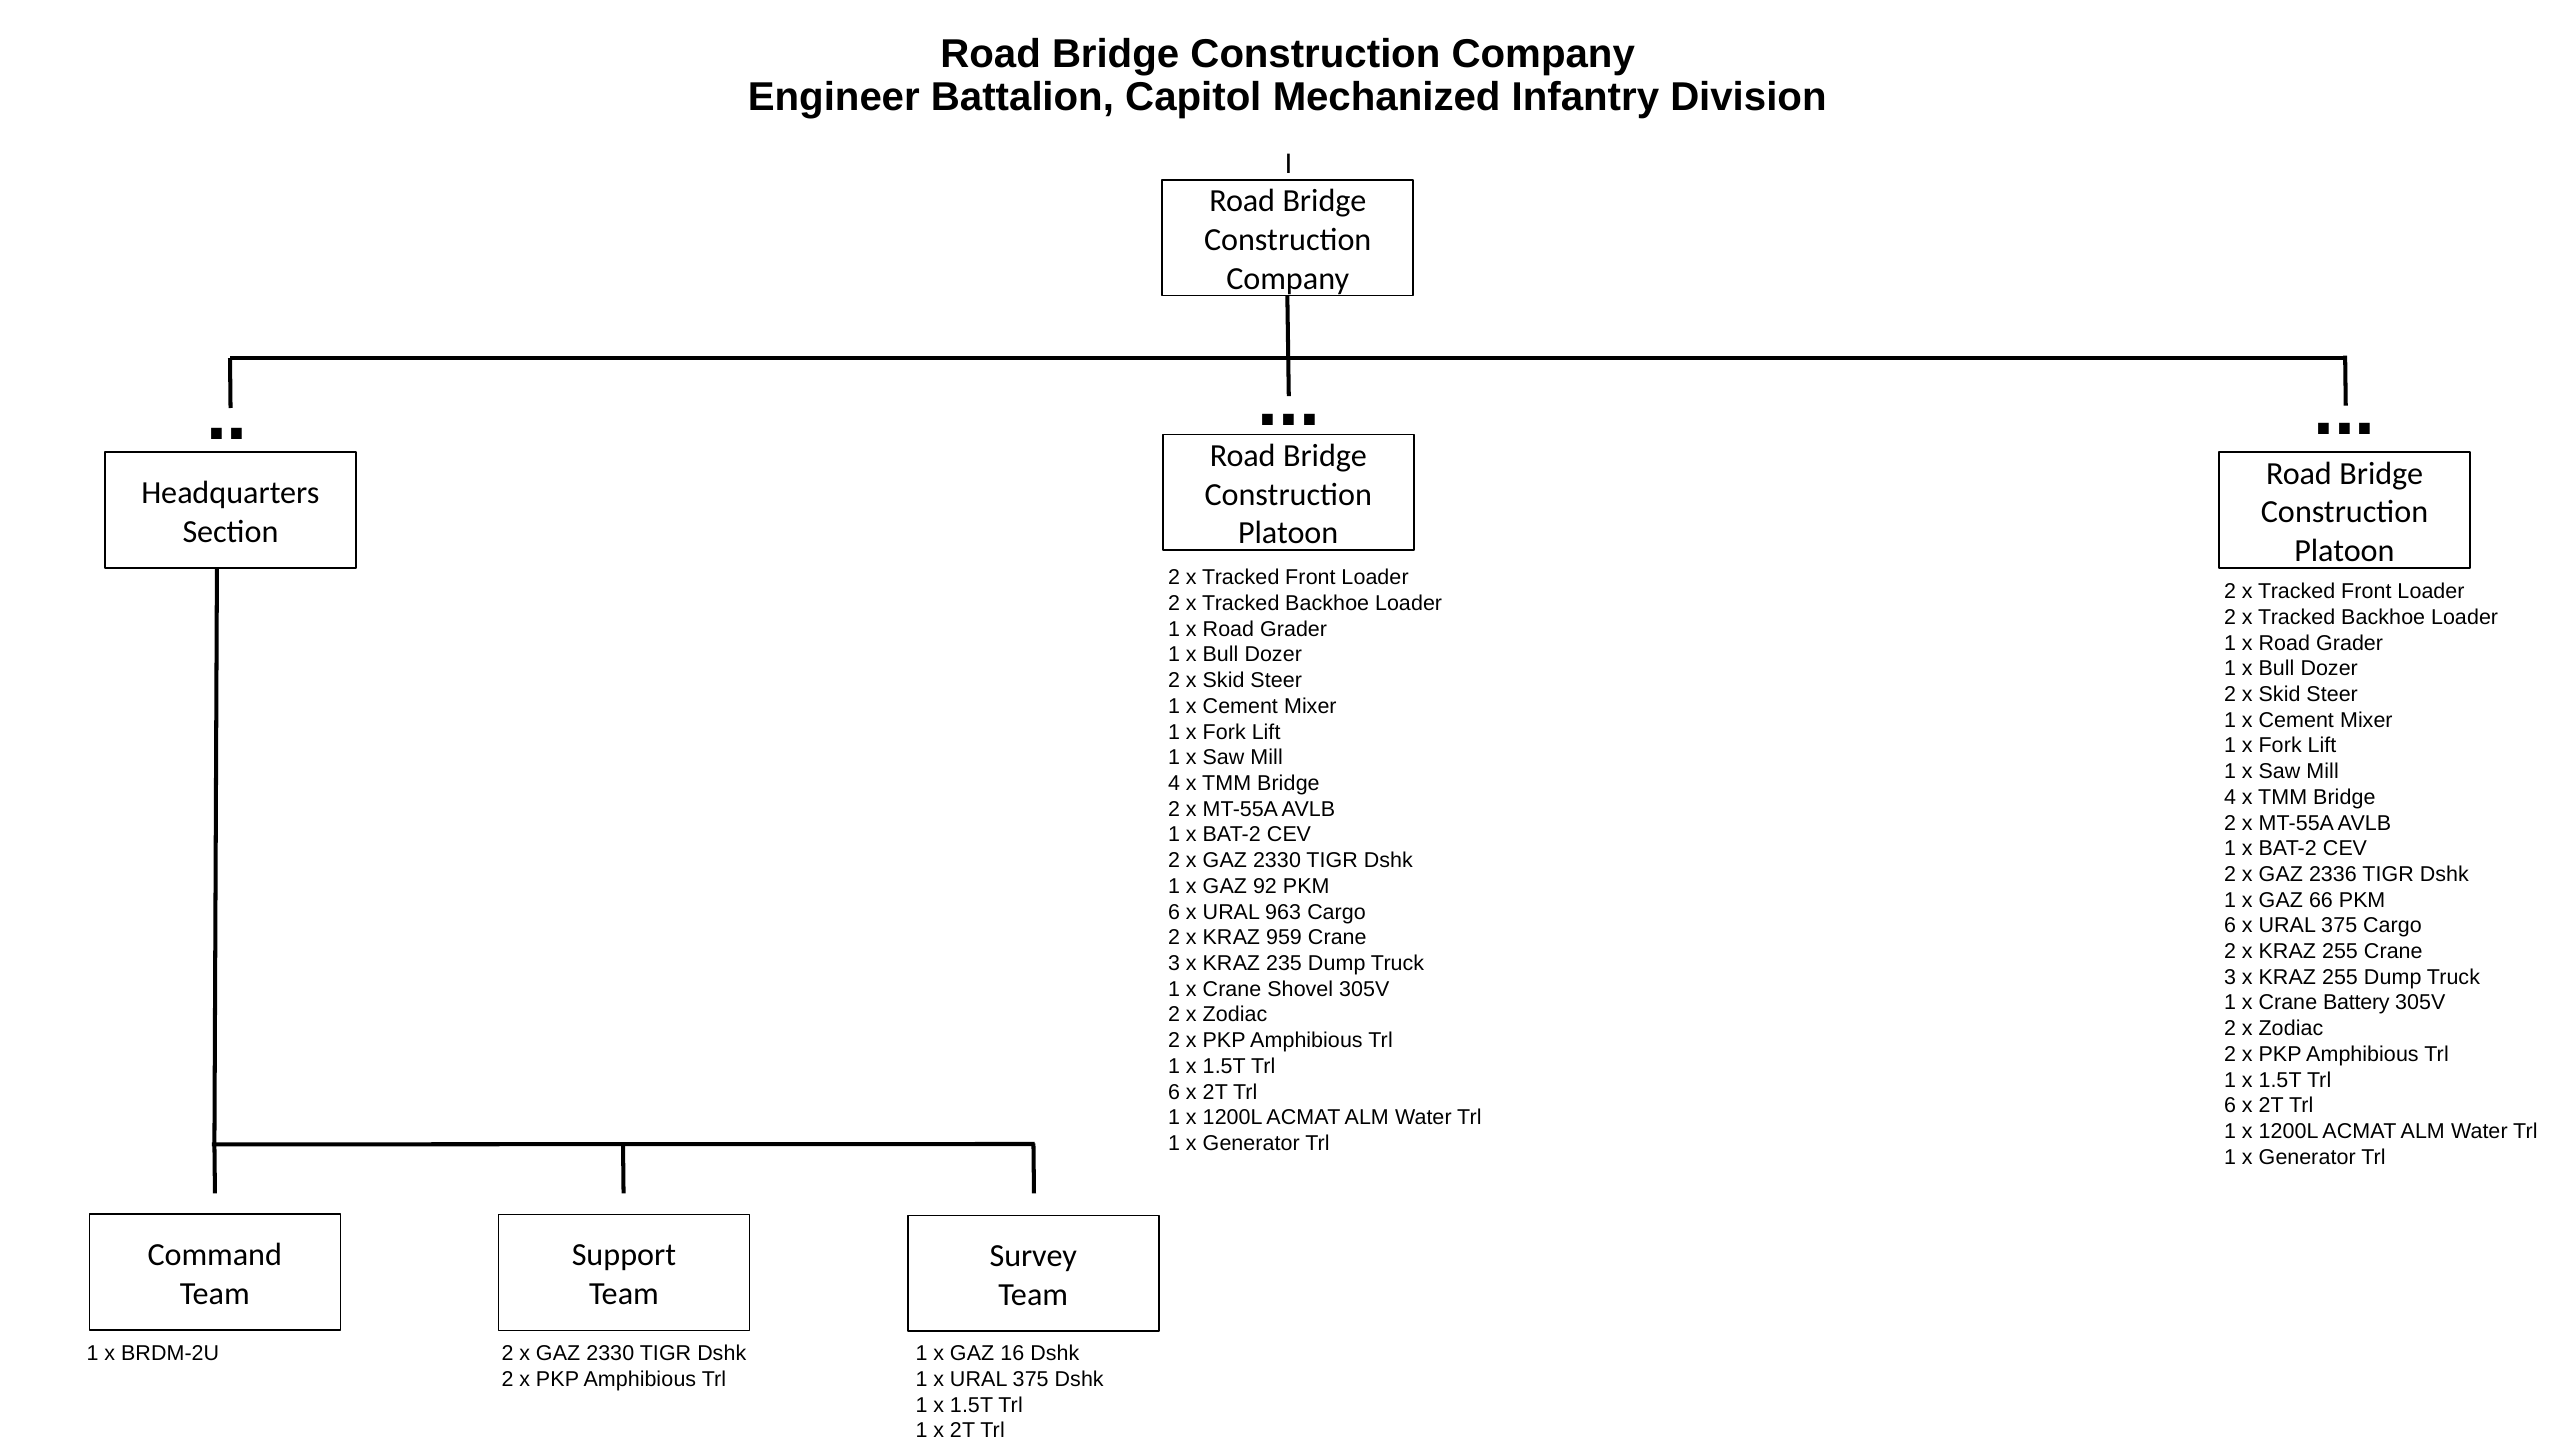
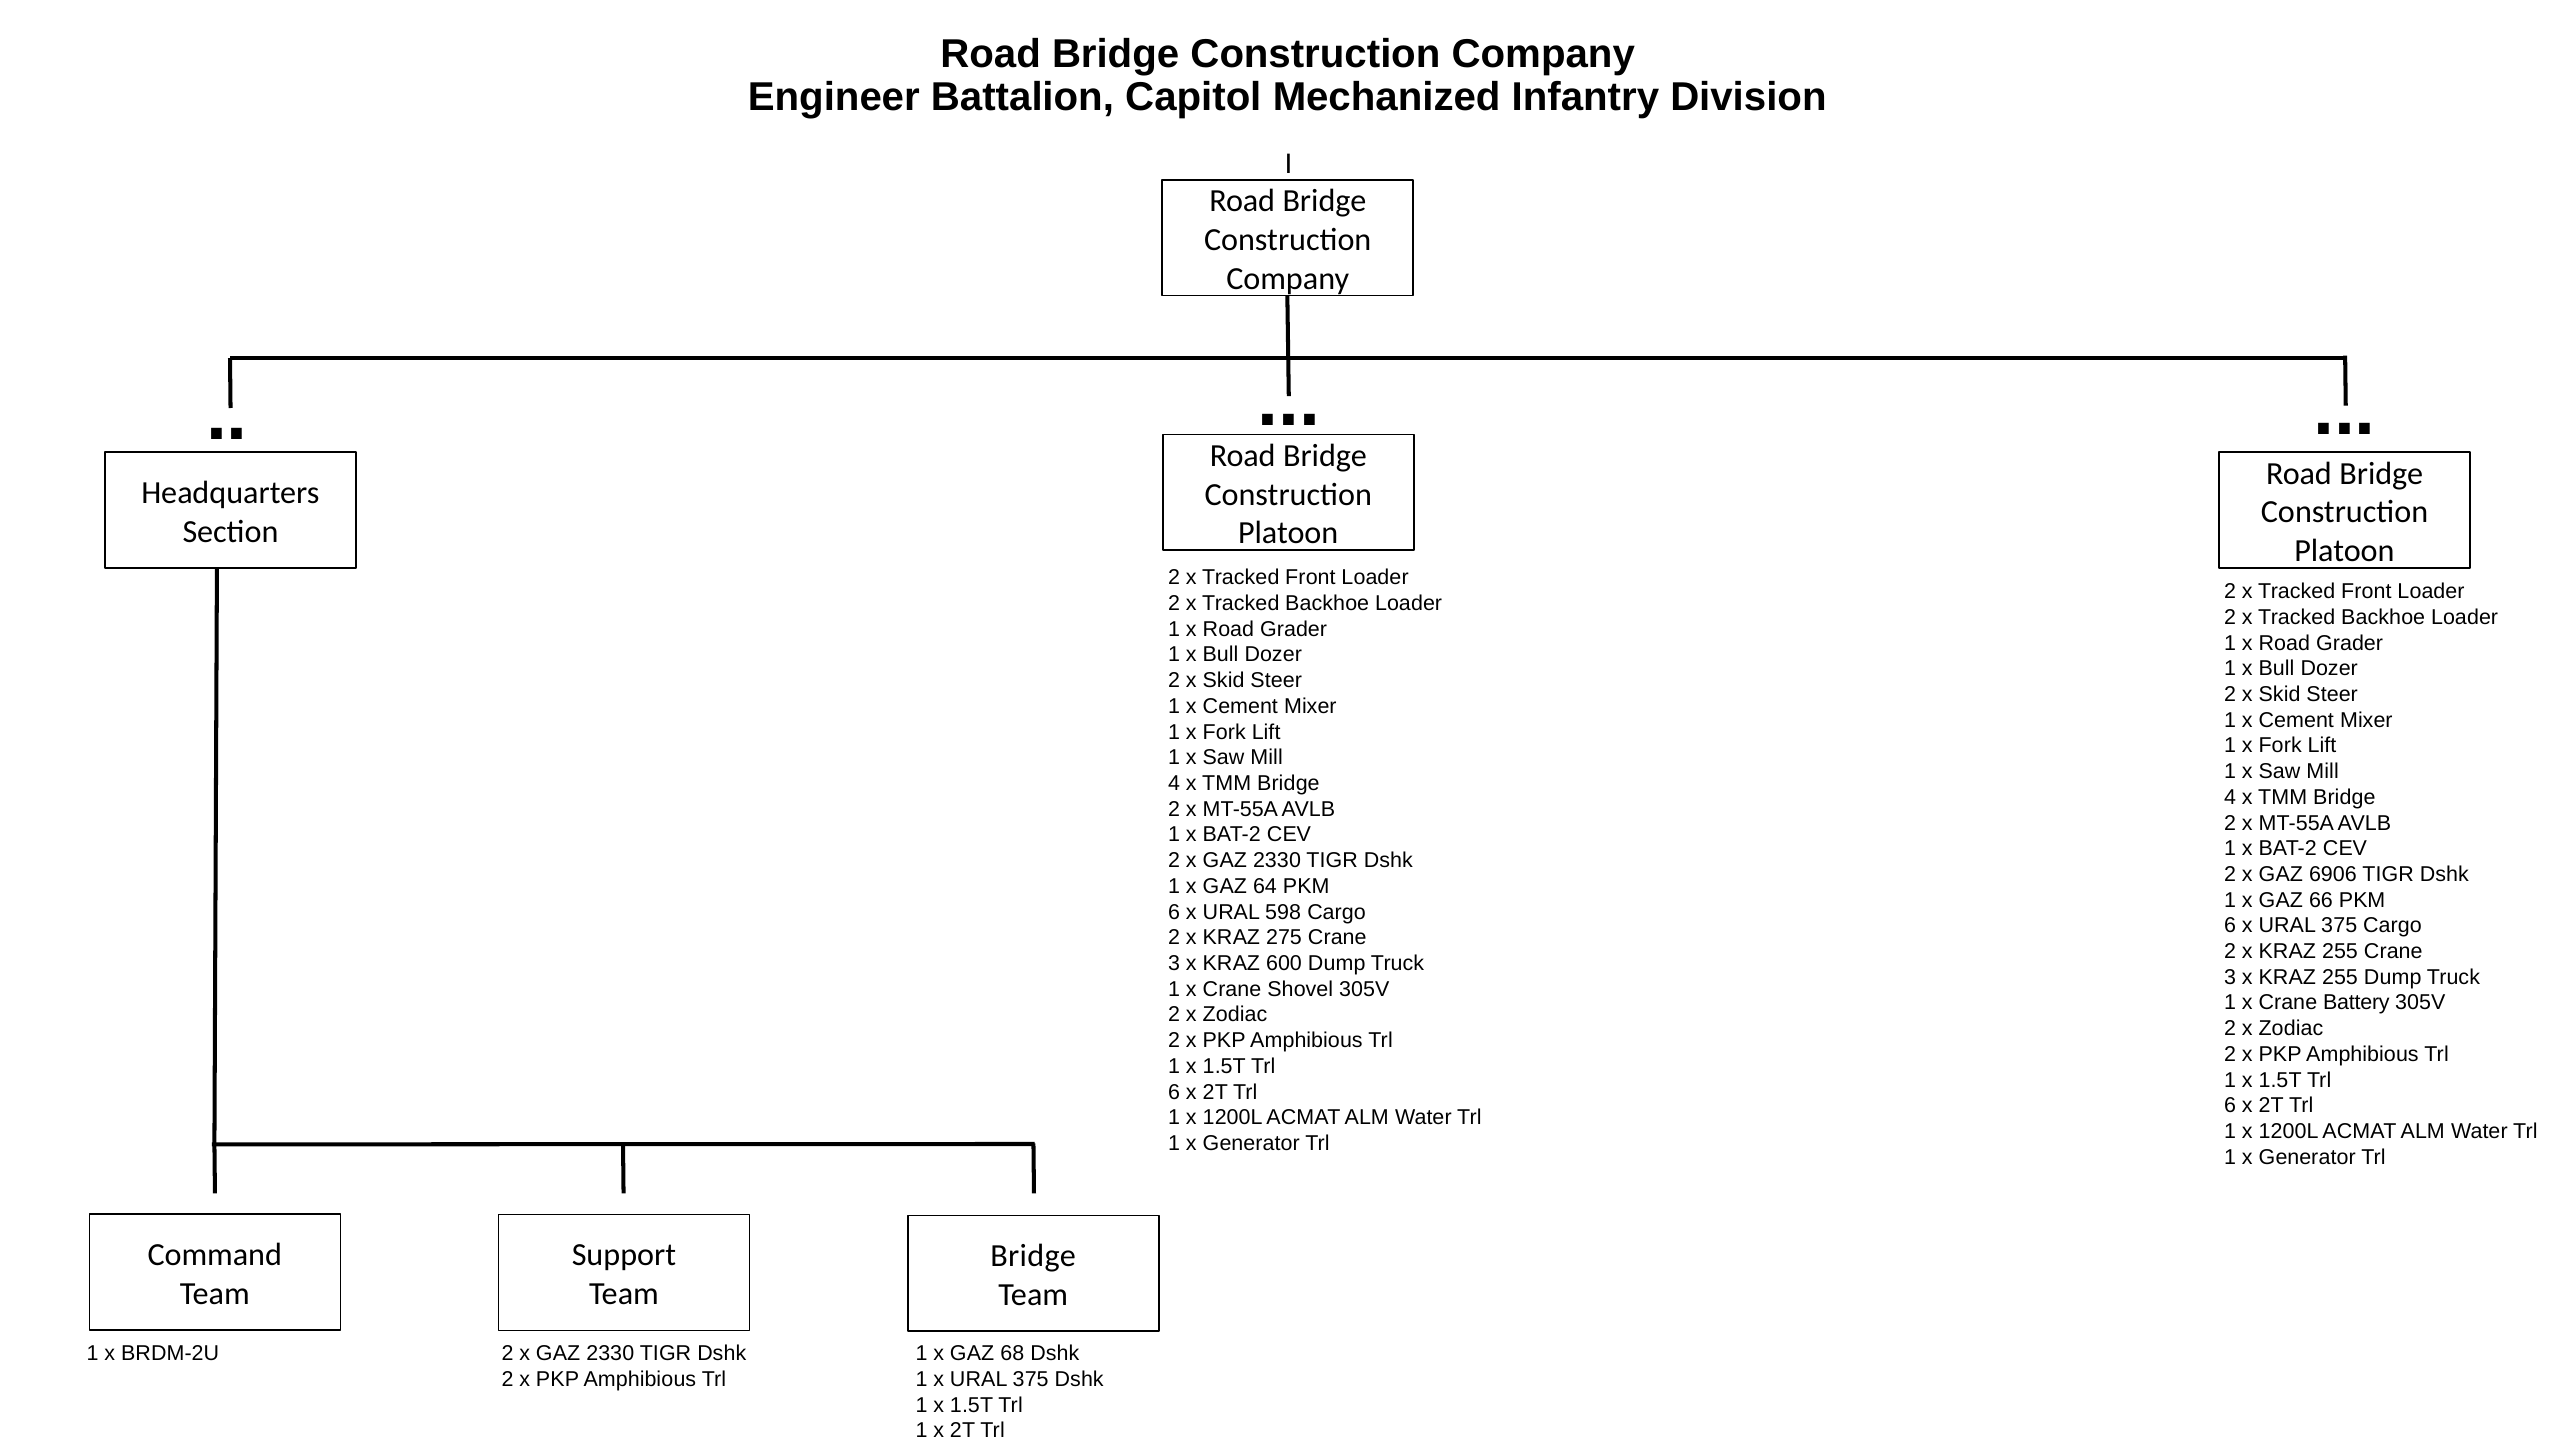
2336: 2336 -> 6906 (2333, 874)
92: 92 -> 64 (1265, 886)
963: 963 -> 598 (1283, 912)
959: 959 -> 275 (1284, 938)
235: 235 -> 600 (1284, 963)
Survey: Survey -> Bridge (1033, 1256)
16: 16 -> 68 (1012, 1354)
